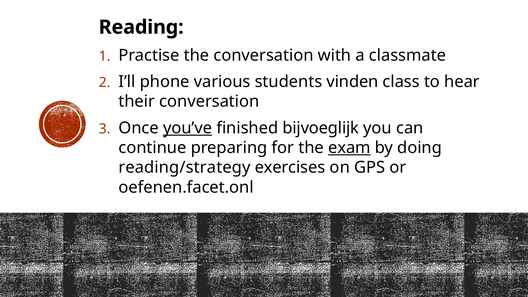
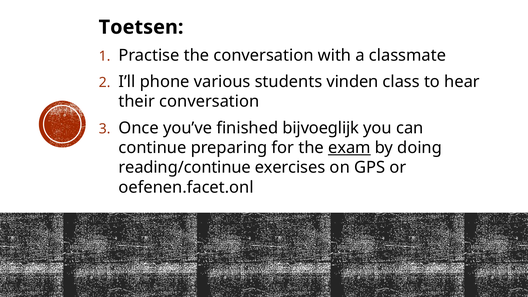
Reading: Reading -> Toetsen (141, 27)
you’ve underline: present -> none (188, 128)
reading/strategy: reading/strategy -> reading/continue (185, 168)
